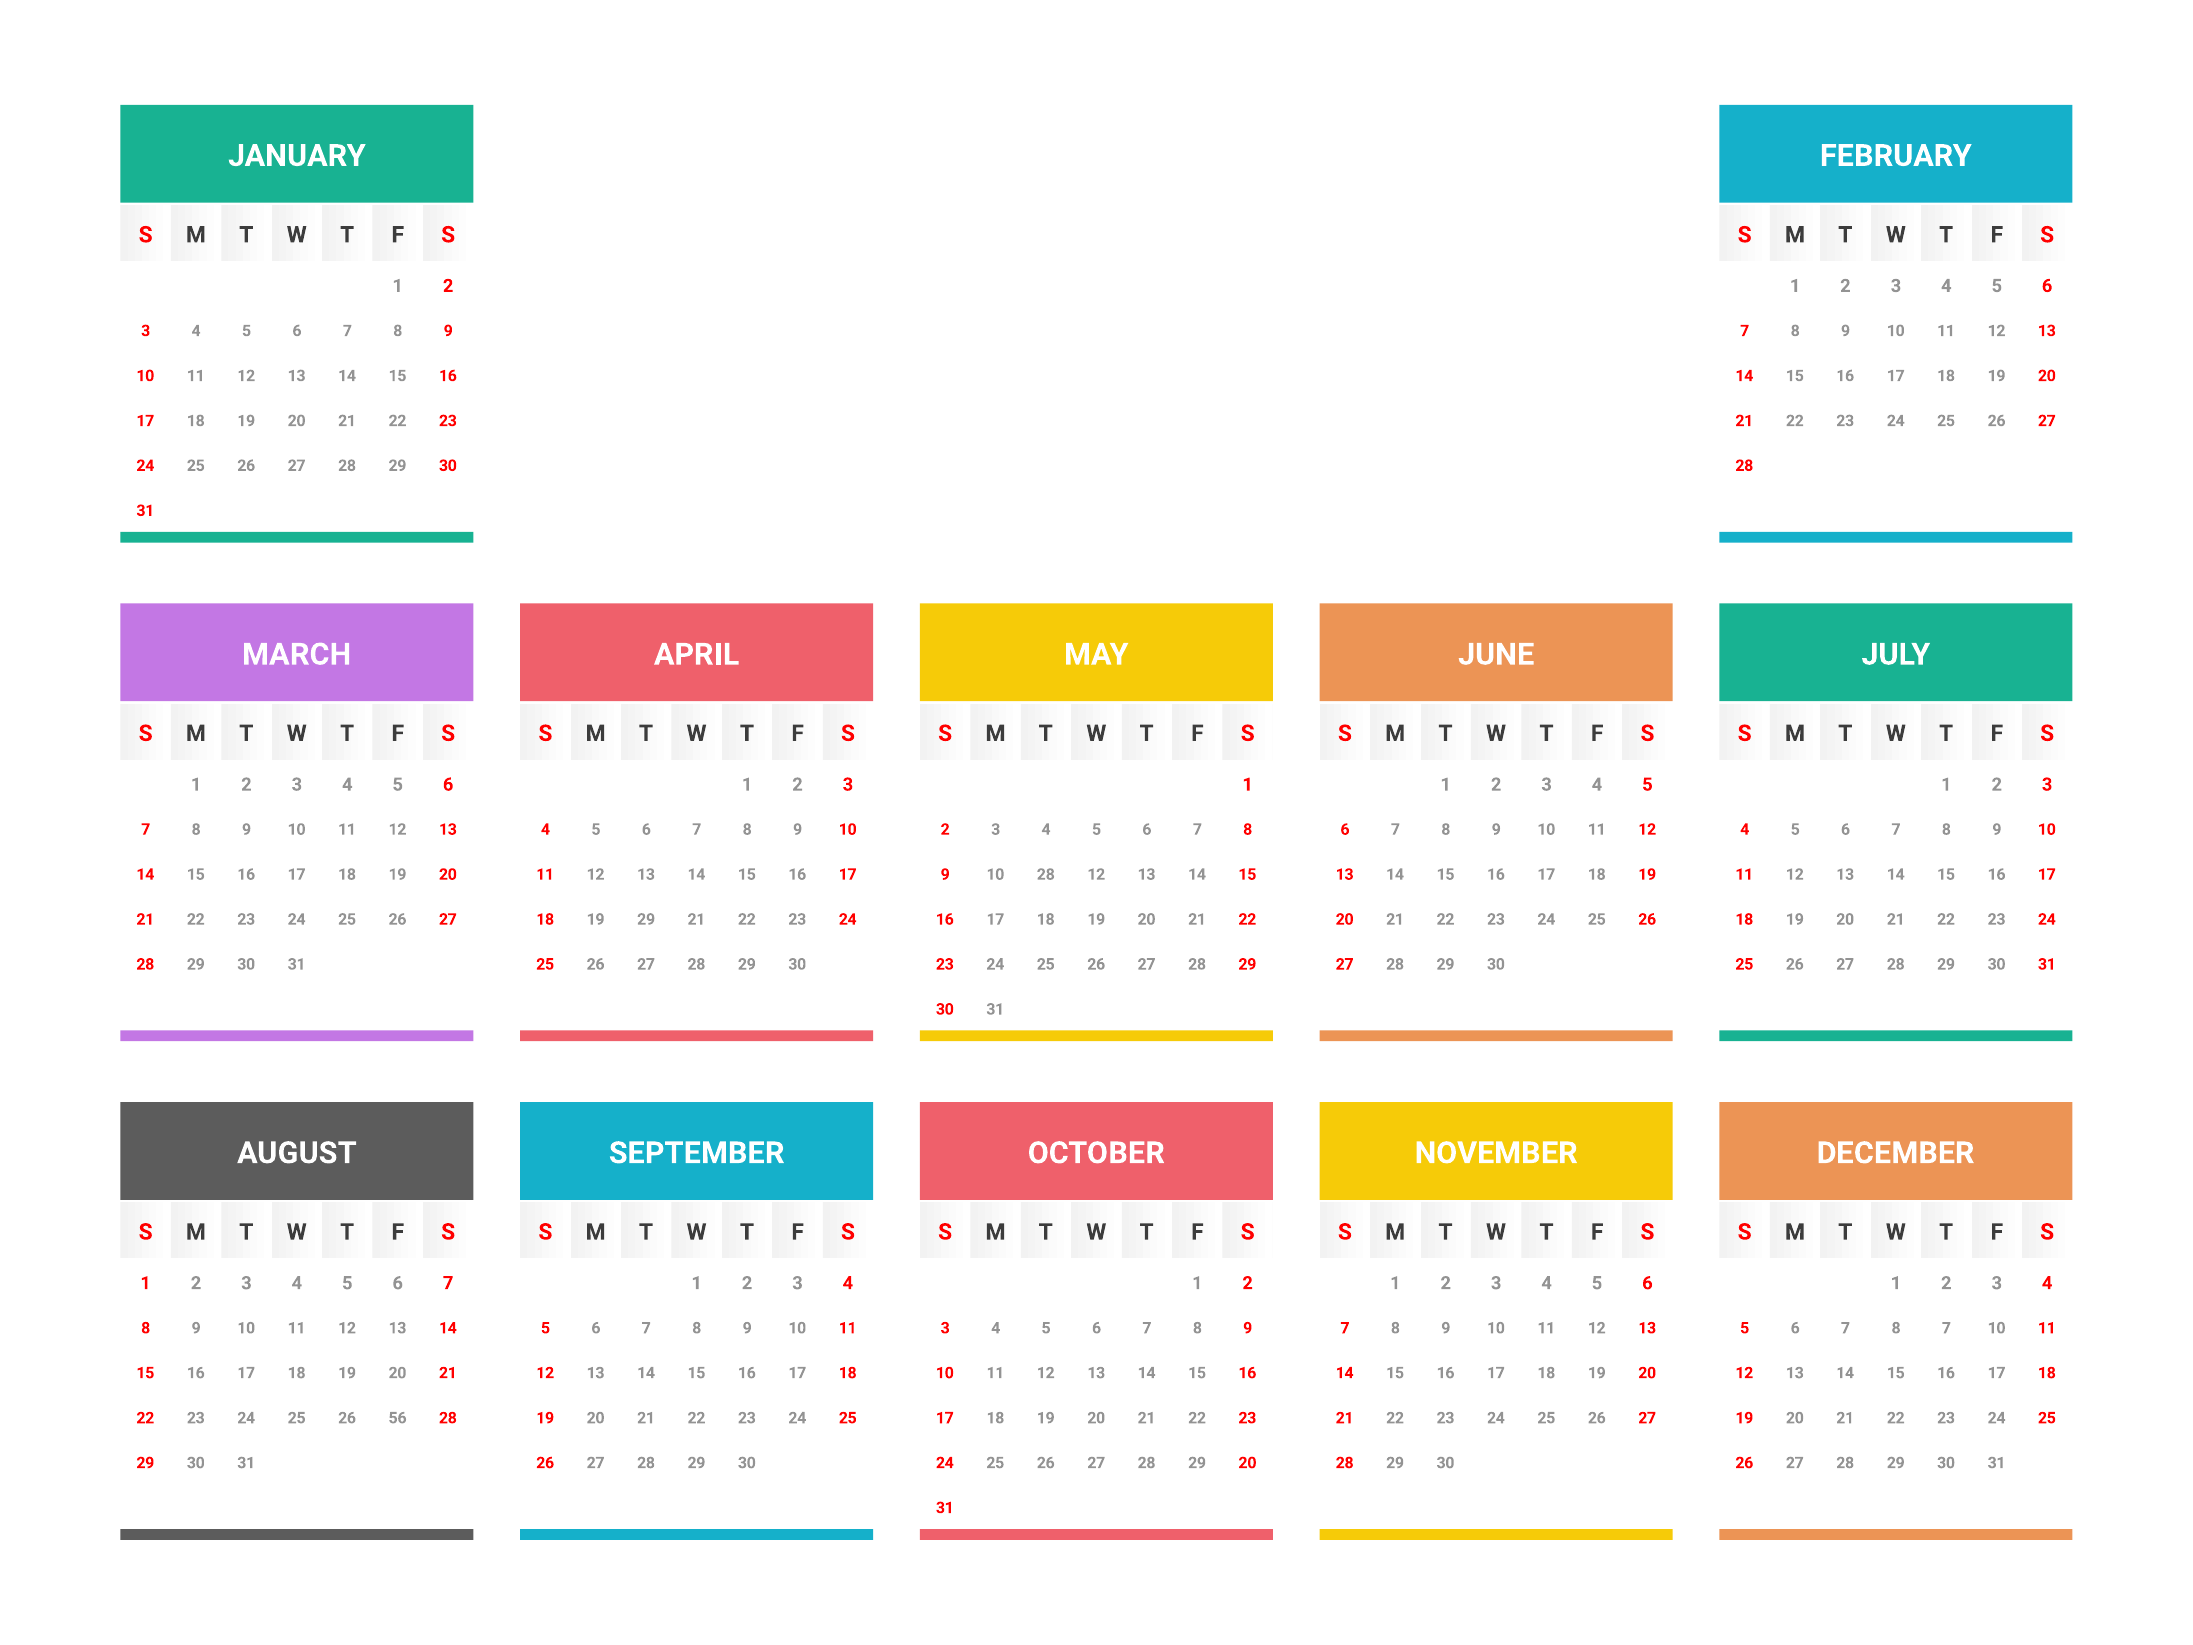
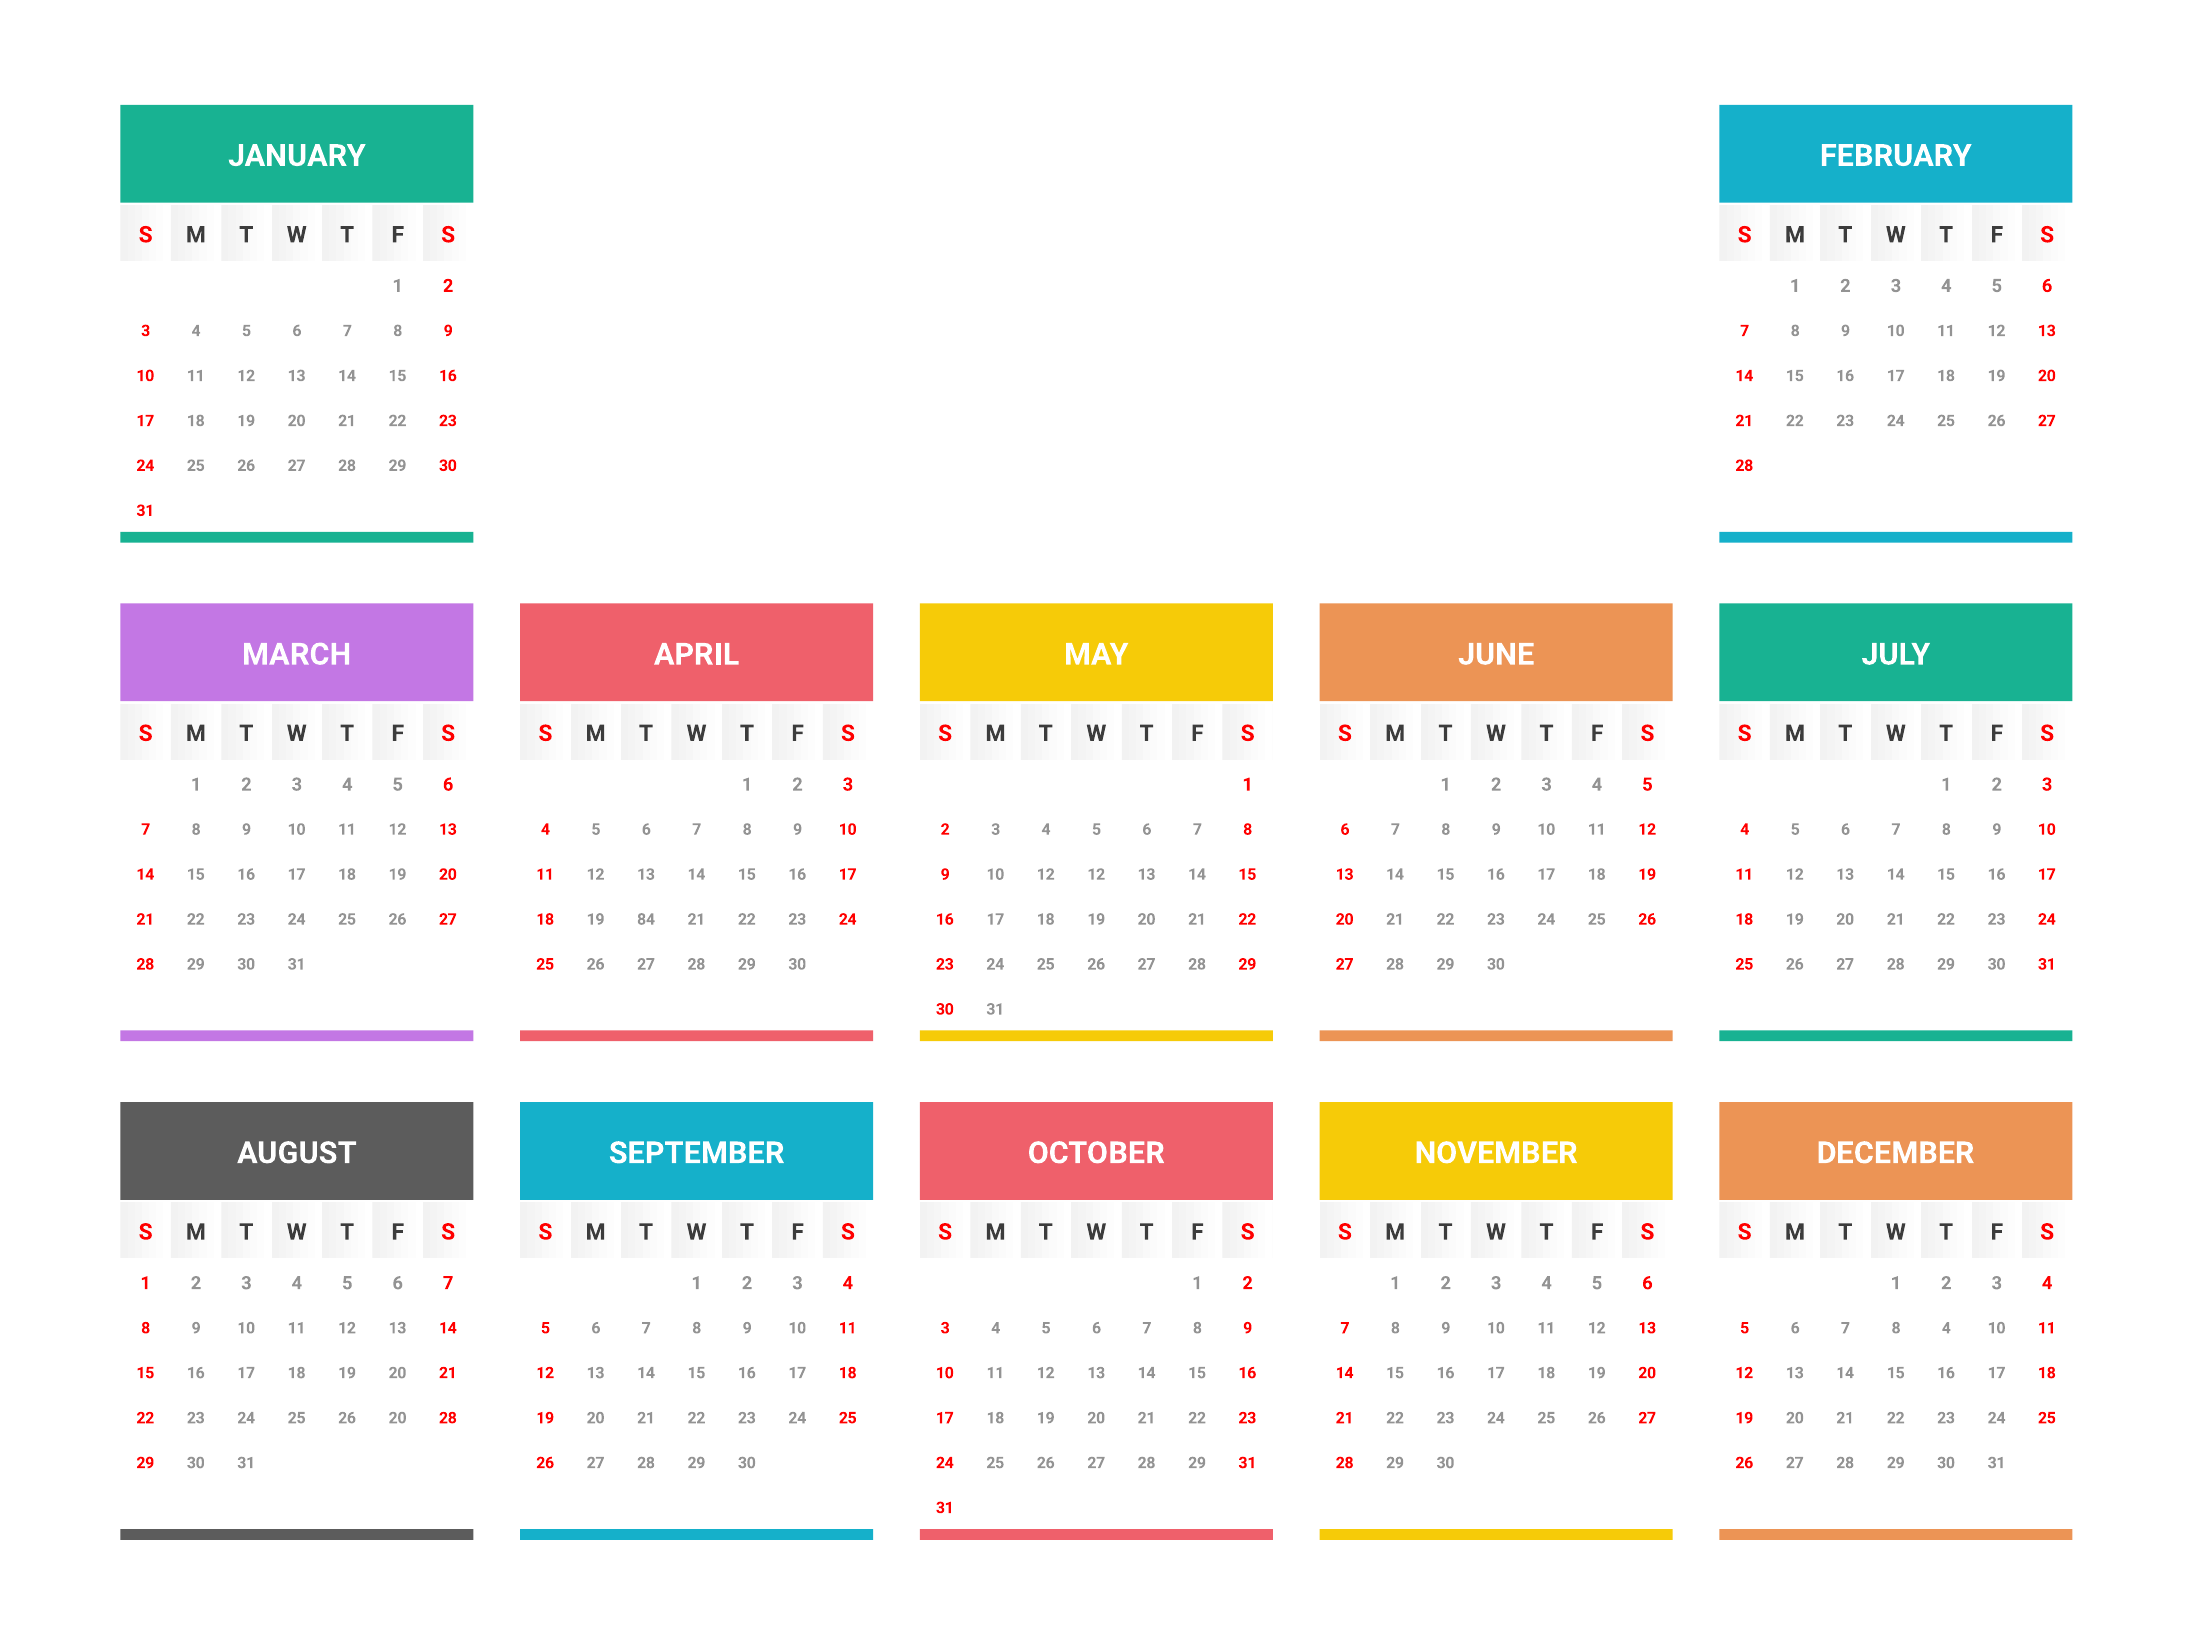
10 28: 28 -> 12 (1046, 874)
19 29: 29 -> 84 (646, 919)
8 7: 7 -> 4 (1946, 1328)
26 56: 56 -> 20 (398, 1418)
25 20: 20 -> 31 (1247, 1463)
